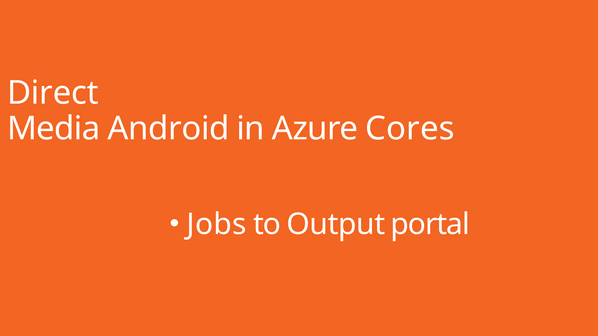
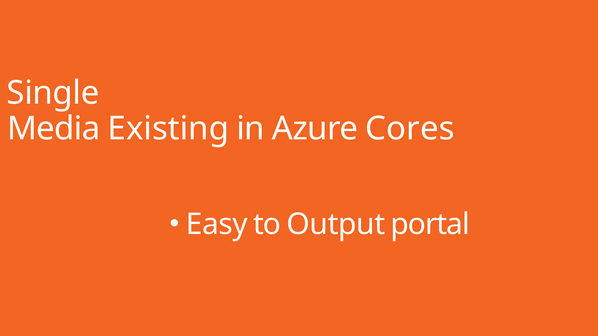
Direct: Direct -> Single (53, 93)
Android: Android -> Existing (168, 129)
Jobs: Jobs -> Easy (217, 224)
